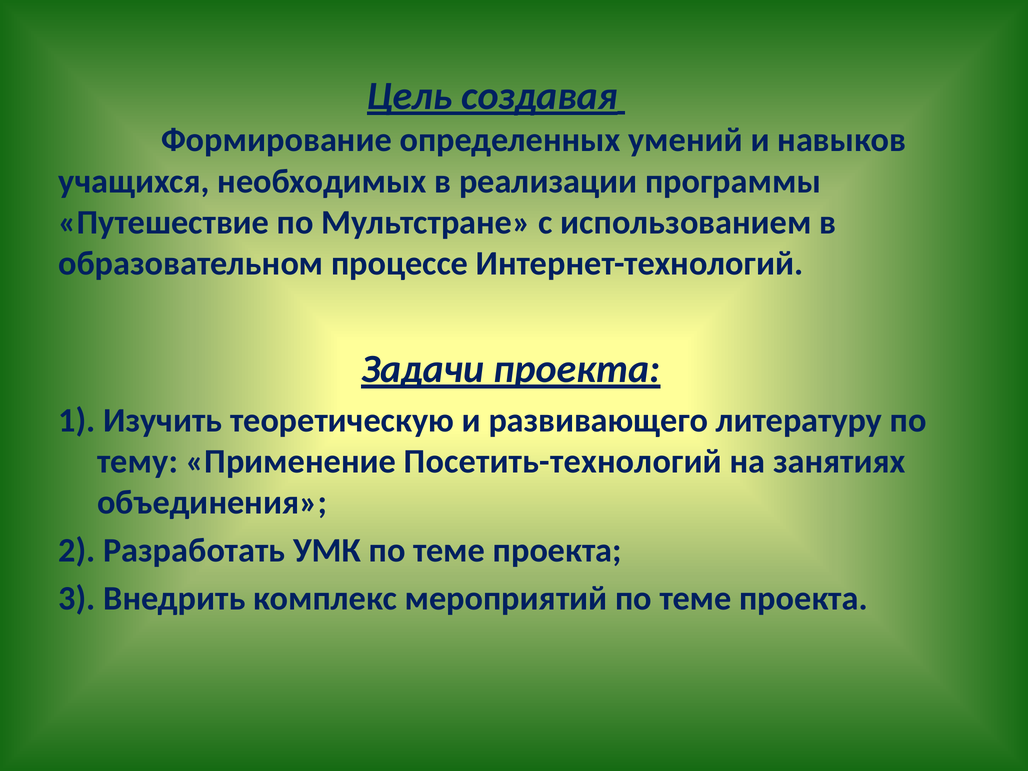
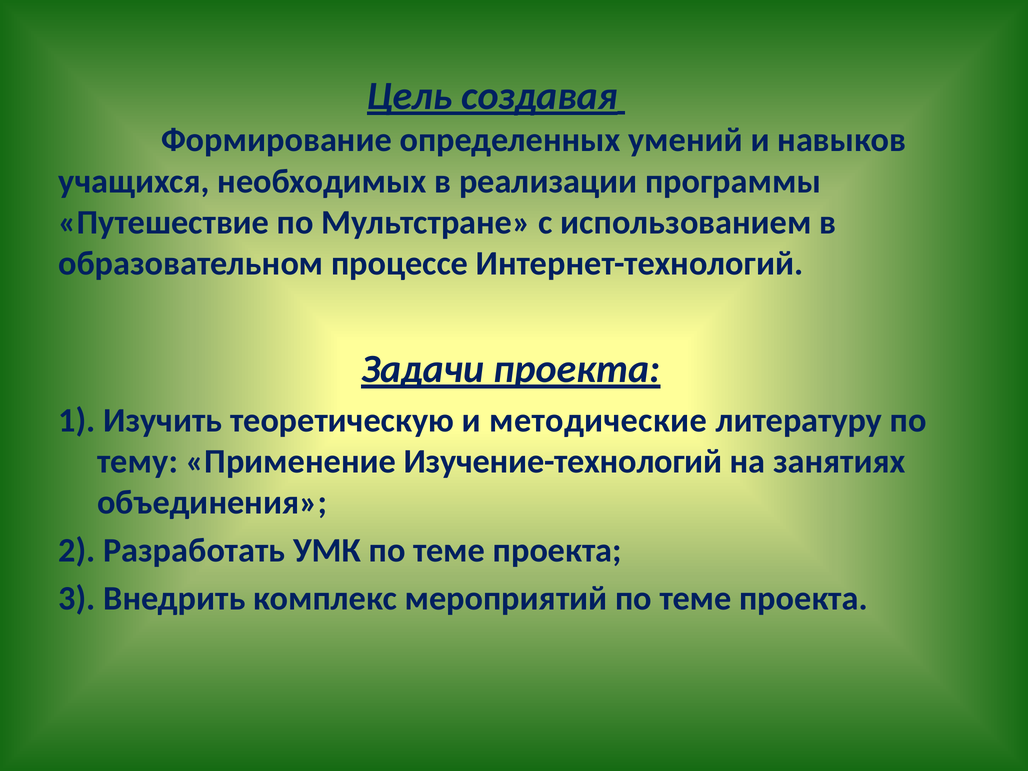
развивающего: развивающего -> методические (598, 420)
Посетить-технологий: Посетить-технологий -> Изучение-технологий (563, 461)
